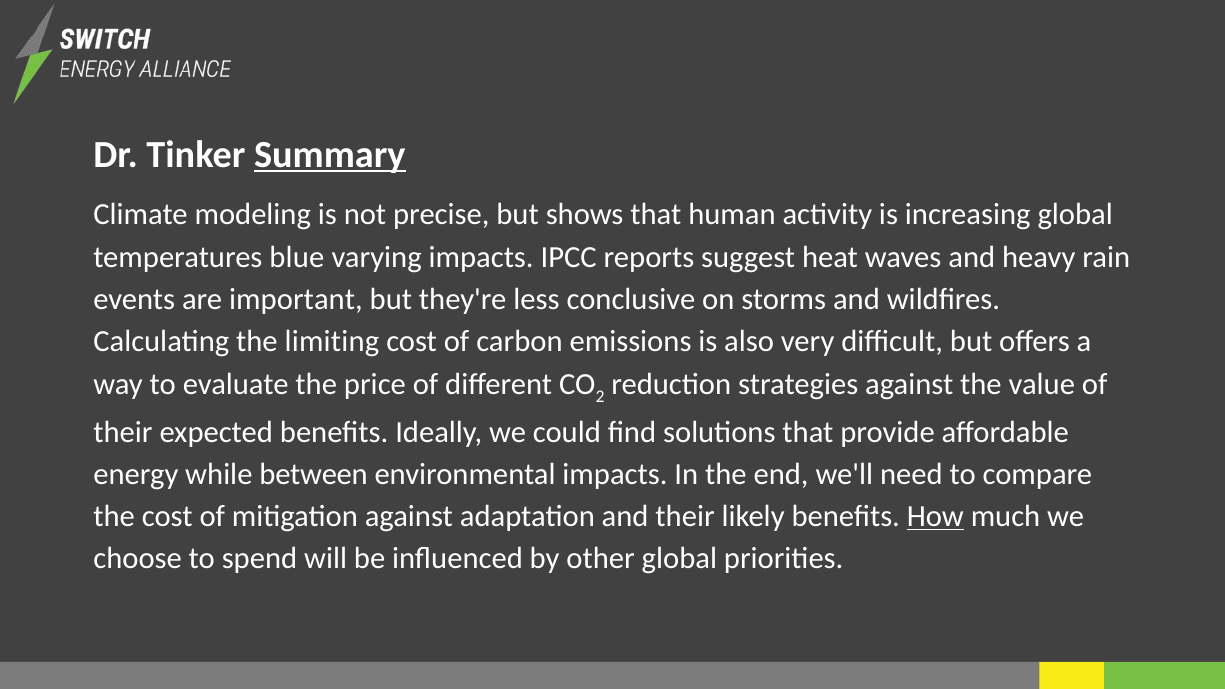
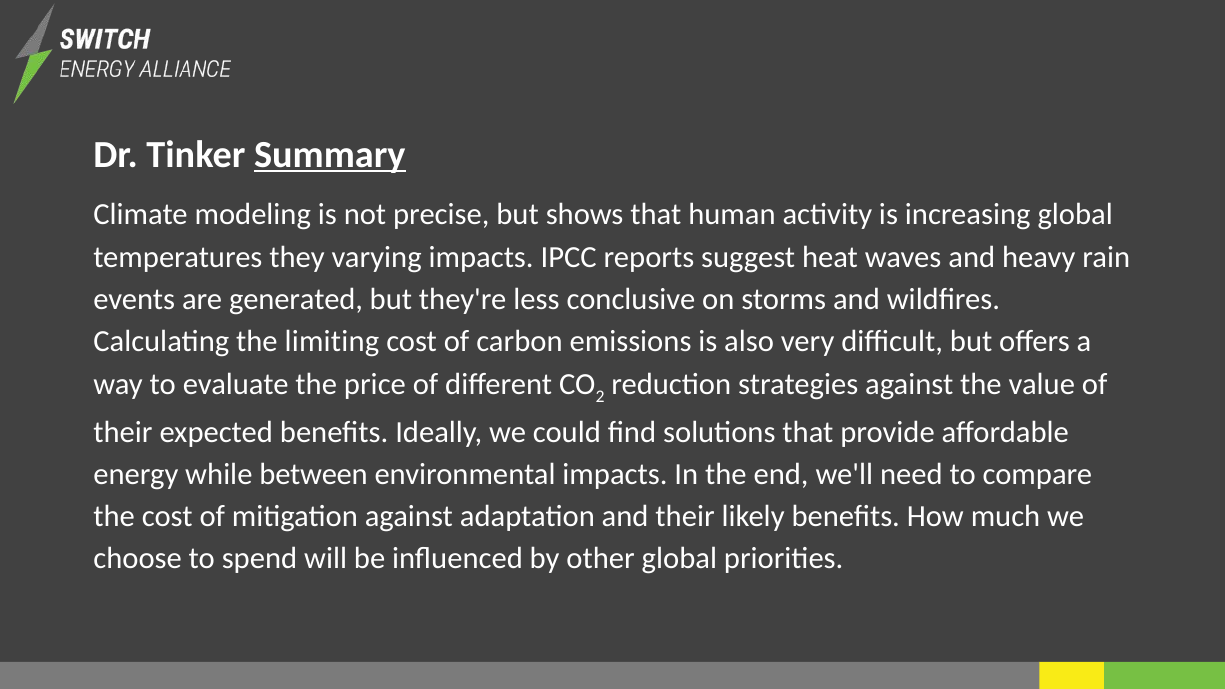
blue: blue -> they (297, 257)
important: important -> generated (296, 299)
How underline: present -> none (935, 516)
